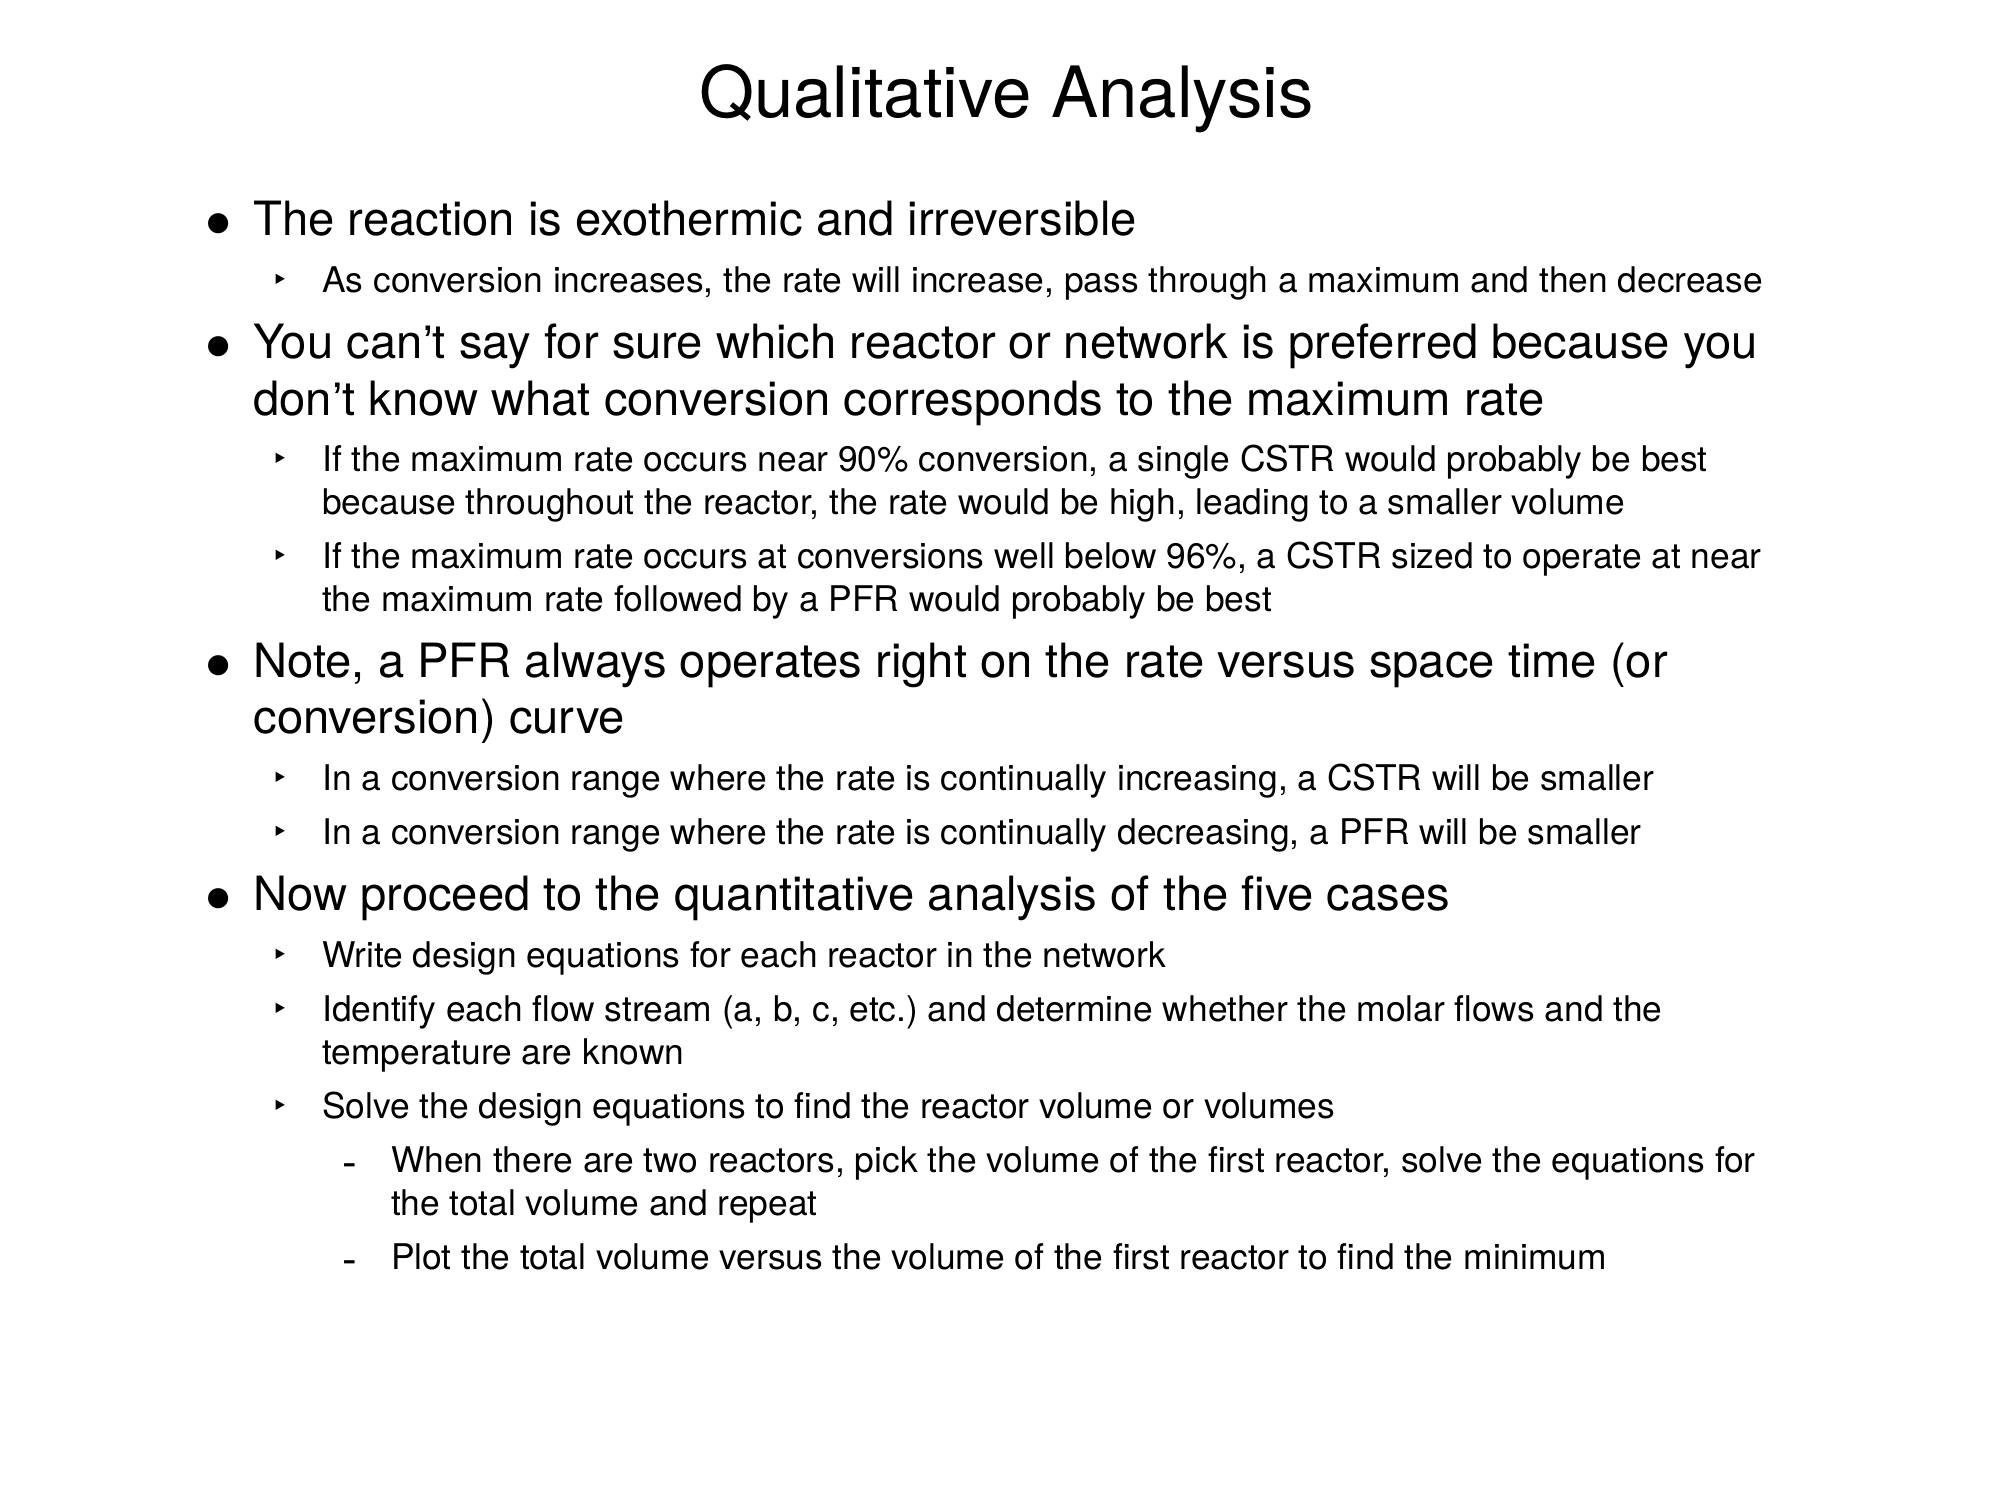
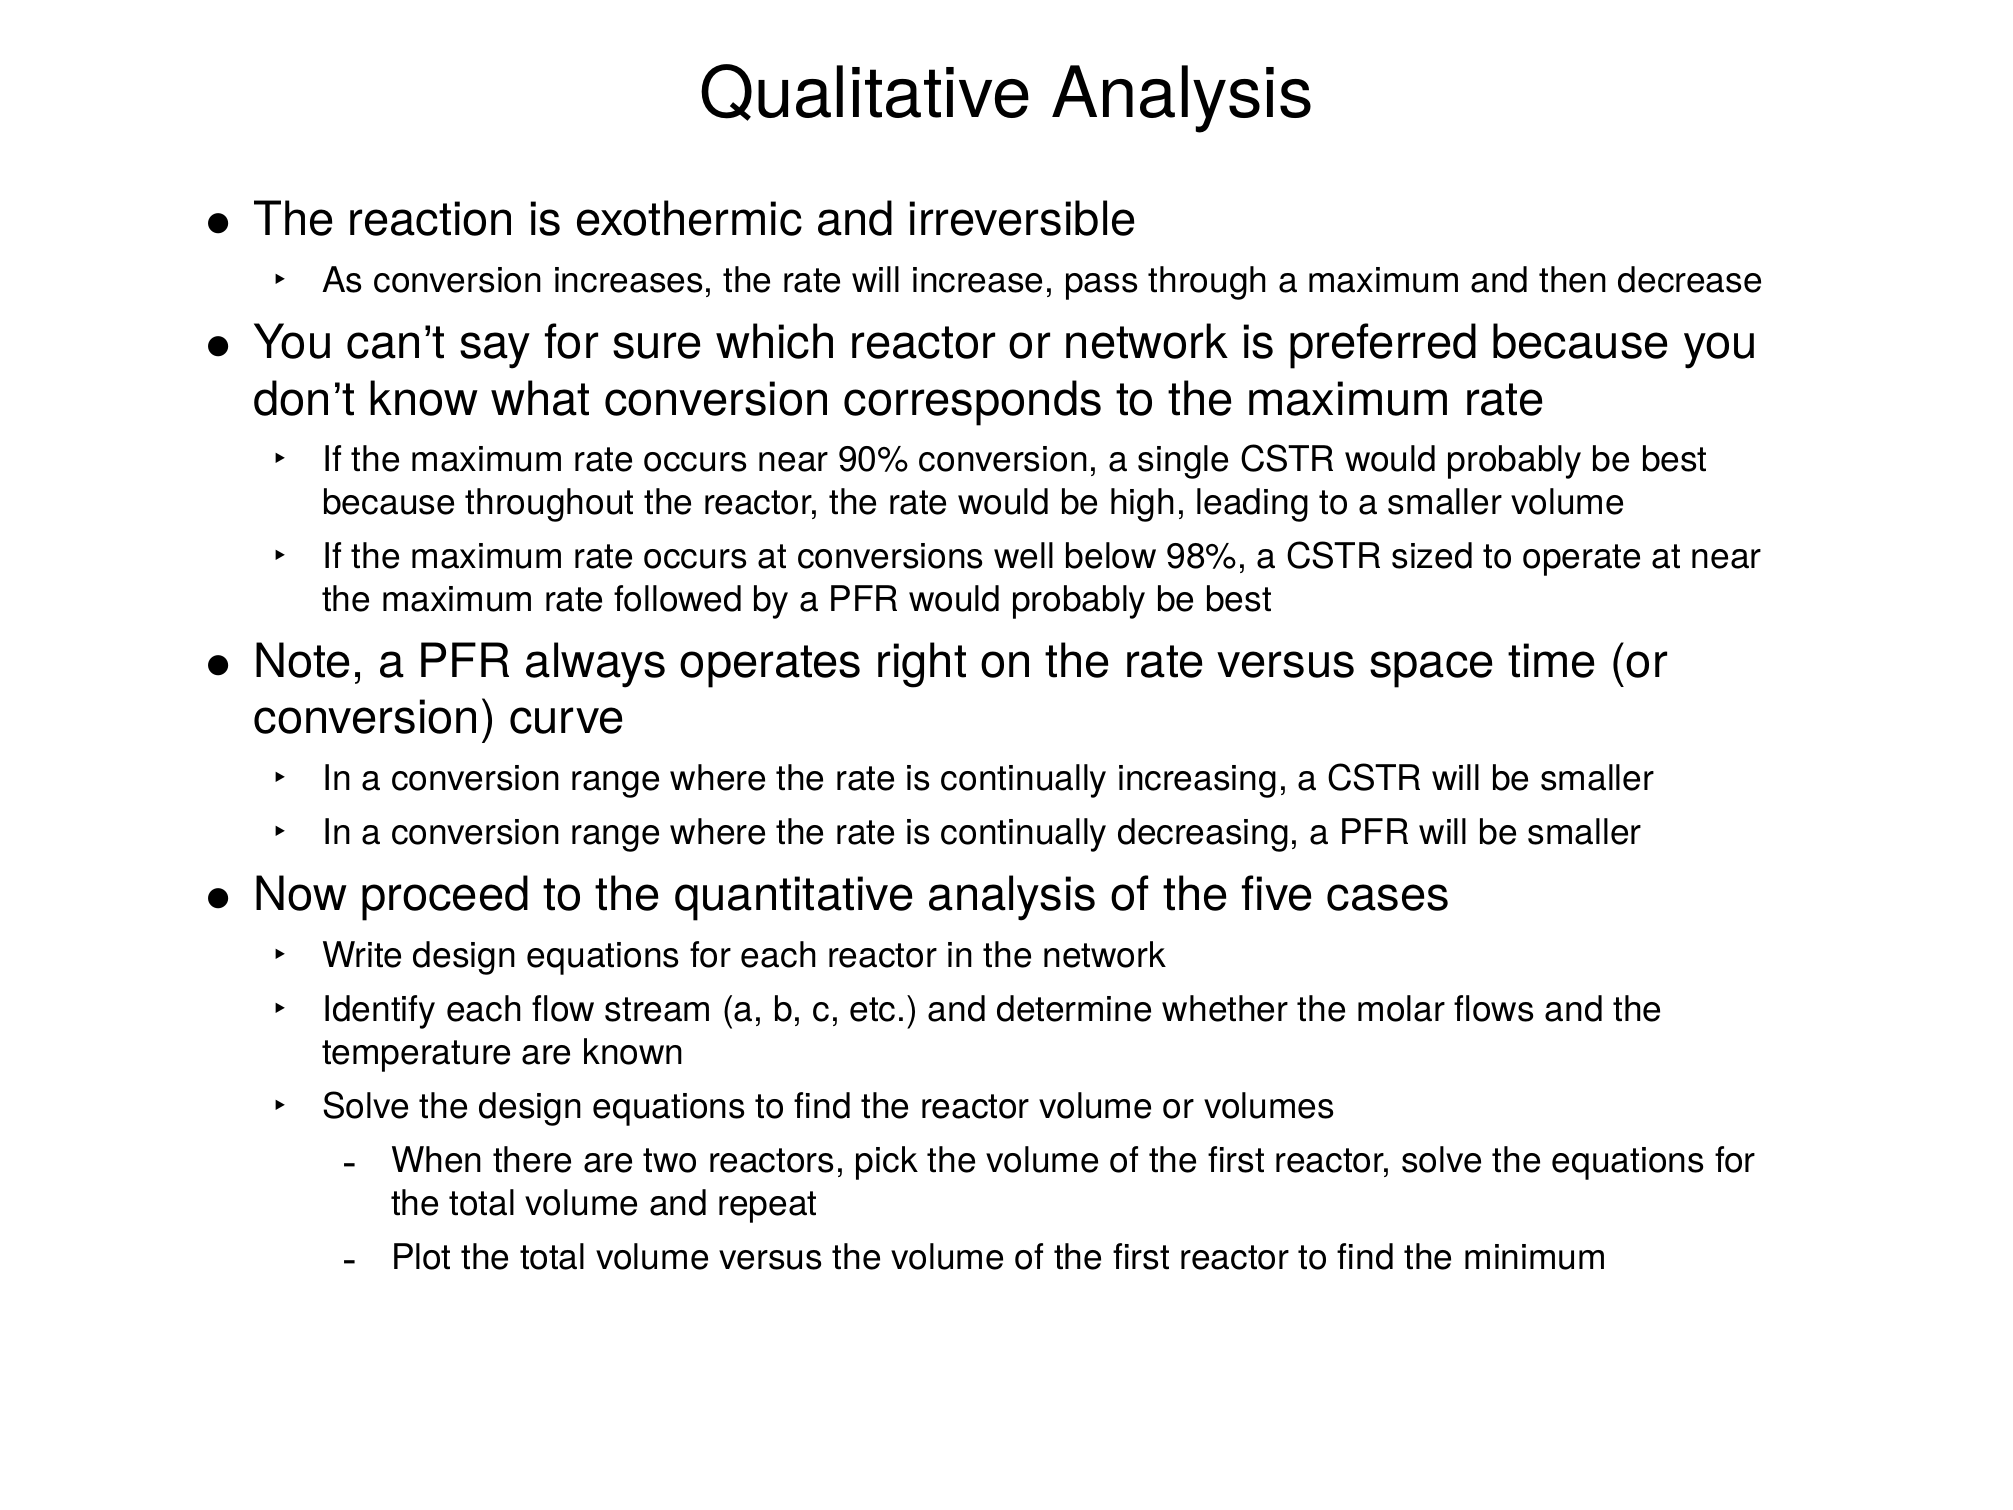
96%: 96% -> 98% (1207, 557)
